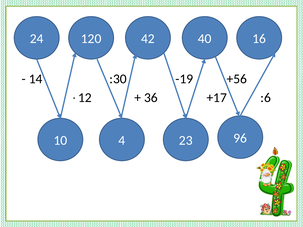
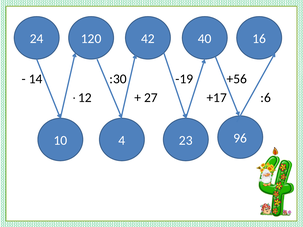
36: 36 -> 27 (151, 98)
